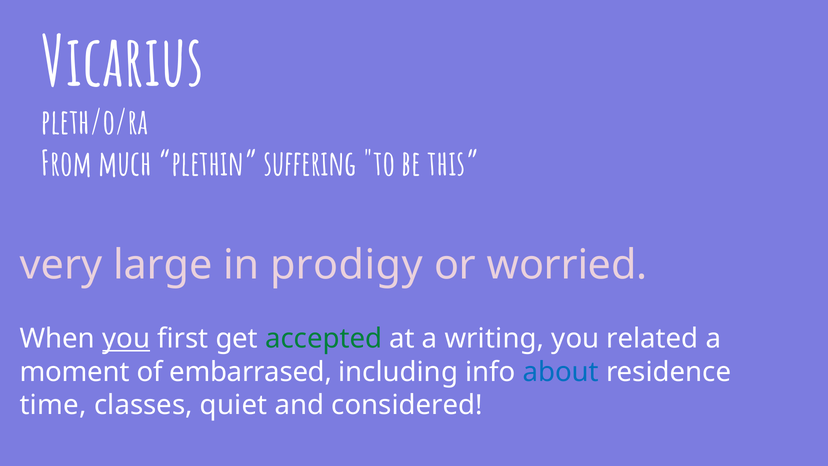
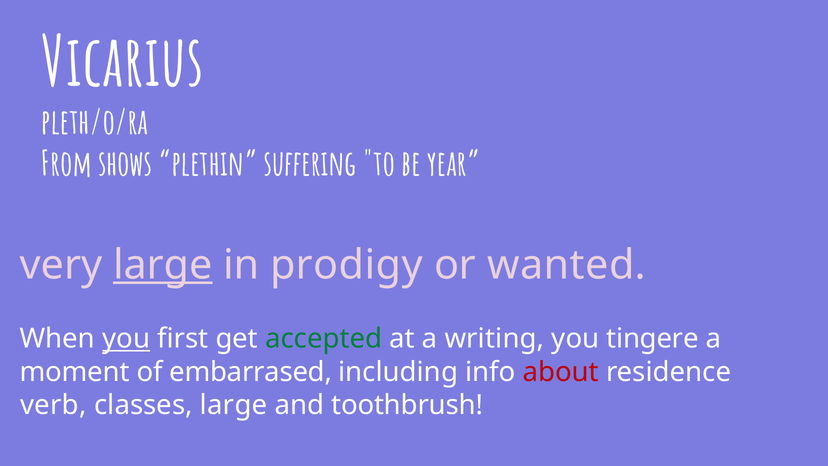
much: much -> shows (125, 164)
this: this -> year (454, 164)
large underline: none -> present (163, 265)
worried: worried -> wanted (567, 265)
related: related -> tingere (653, 339)
about colour: blue -> red (561, 372)
time: time -> verb (53, 405)
classes quiet: quiet -> large (234, 405)
considered: considered -> toothbrush (407, 405)
